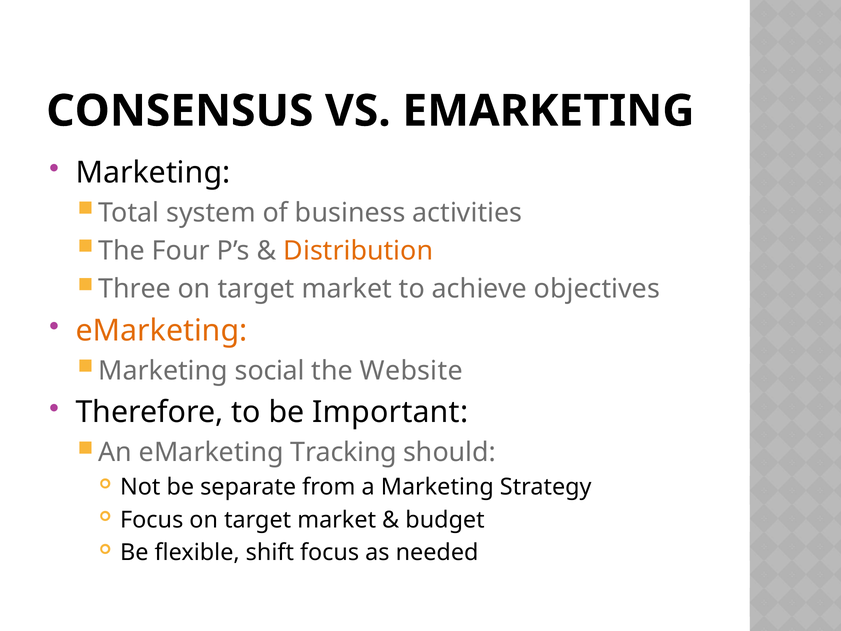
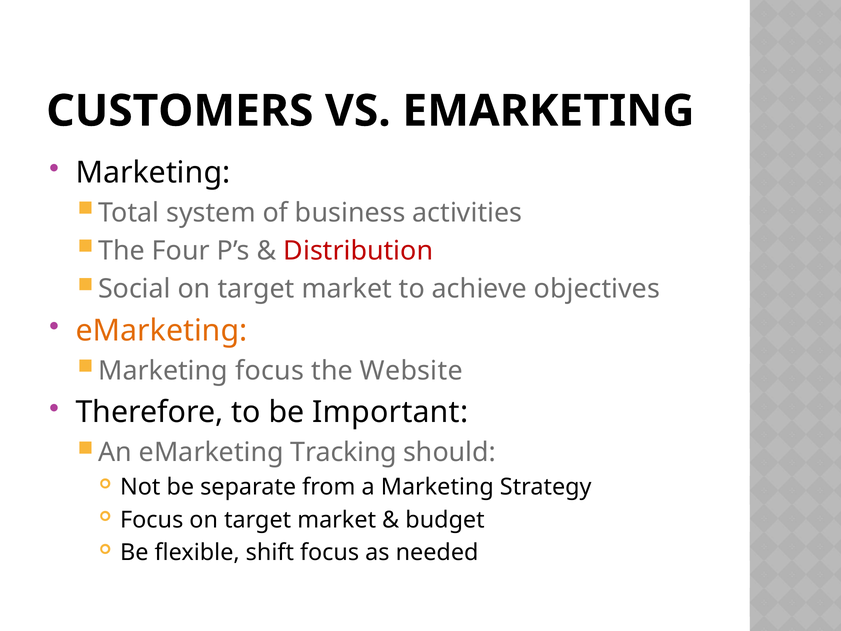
CONSENSUS: CONSENSUS -> CUSTOMERS (180, 111)
Distribution colour: orange -> red (358, 251)
Three: Three -> Social (135, 289)
Marketing social: social -> focus (270, 371)
